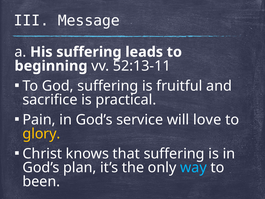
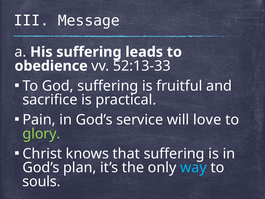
beginning: beginning -> obedience (51, 66)
52:13-11: 52:13-11 -> 52:13-33 (142, 66)
glory colour: yellow -> light green (41, 134)
been: been -> souls (41, 181)
